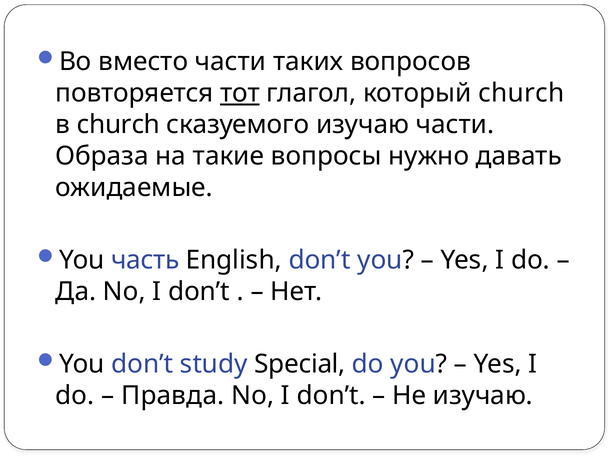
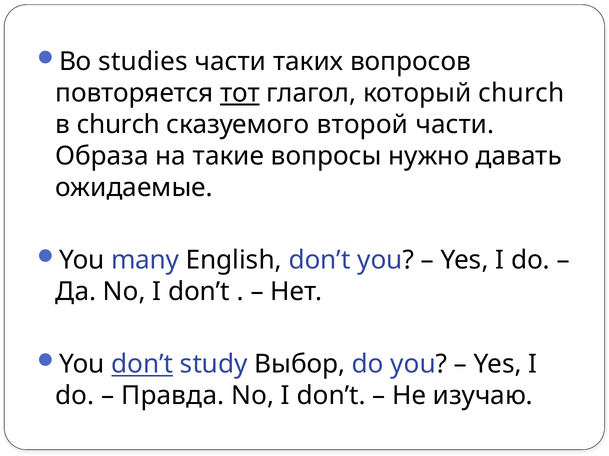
вместо: вместо -> studies (143, 62)
сказуемого изучаю: изучаю -> второй (362, 125)
часть: часть -> many (145, 261)
don’t underline: none -> present (142, 365)
Special: Special -> Выбор (300, 365)
